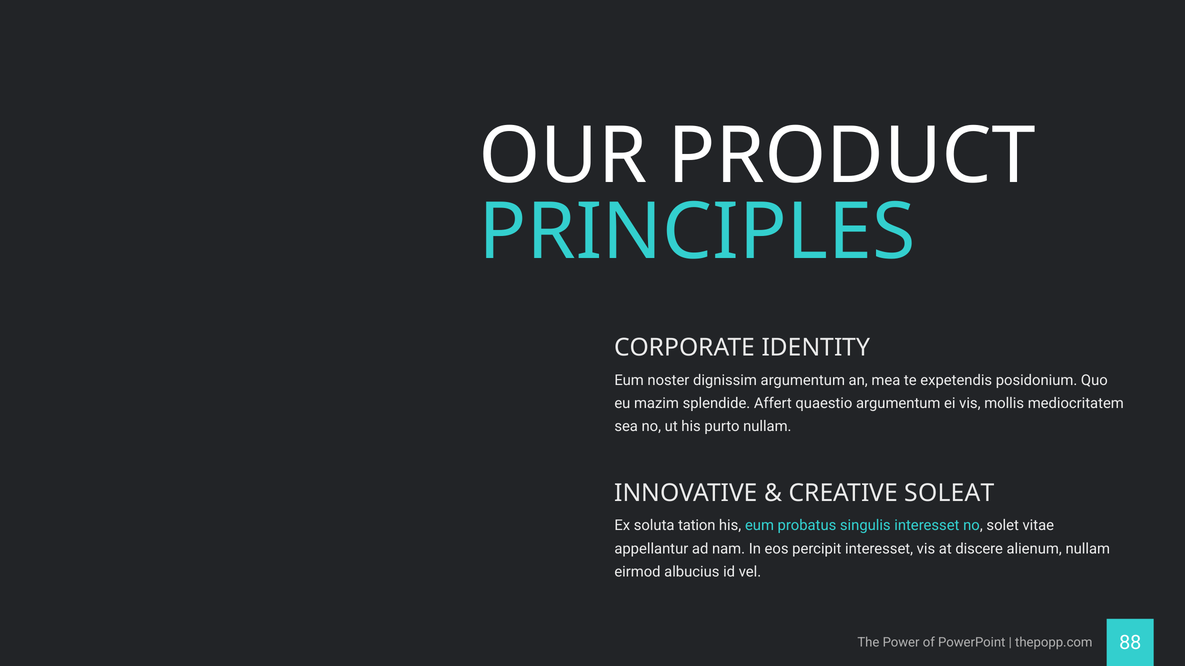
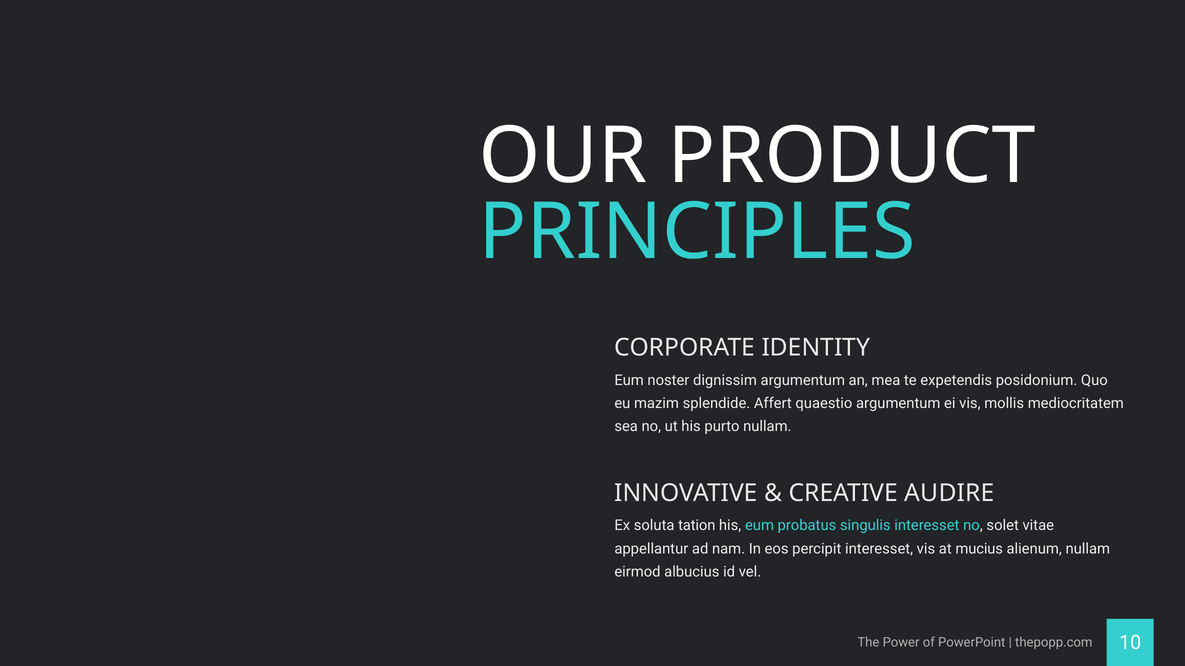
SOLEAT: SOLEAT -> AUDIRE (949, 493)
discere: discere -> mucius (979, 549)
88: 88 -> 10 (1130, 643)
